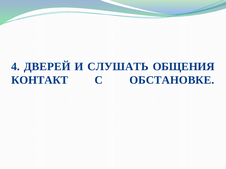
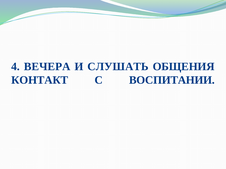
ДВЕРЕЙ: ДВЕРЕЙ -> ВЕЧЕРА (47, 67)
ОБСТАНОВКЕ: ОБСТАНОВКЕ -> ВОСПИТАНИИ (172, 80)
